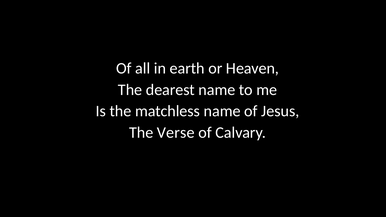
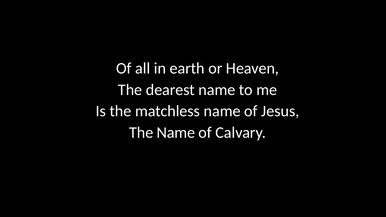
The Verse: Verse -> Name (176, 133)
